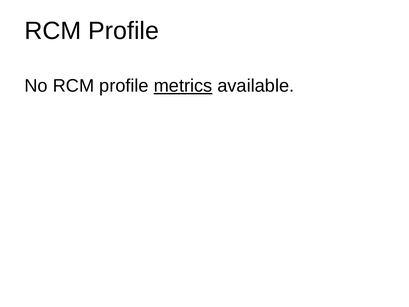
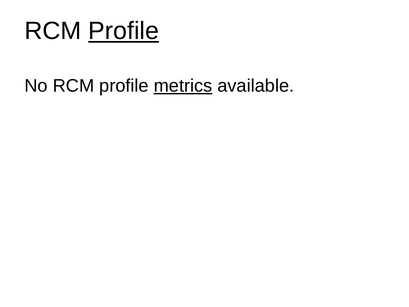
Profile underline: none -> present (124, 31)
